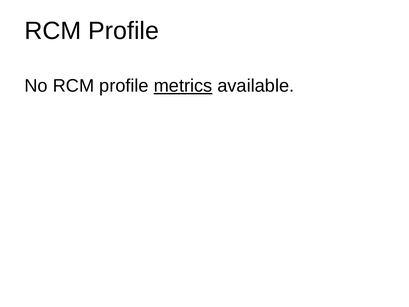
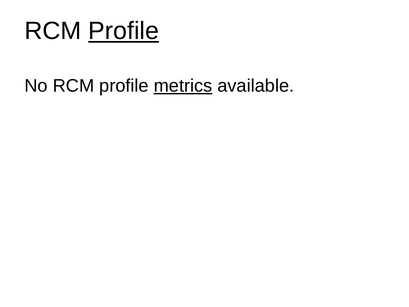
Profile underline: none -> present (124, 31)
